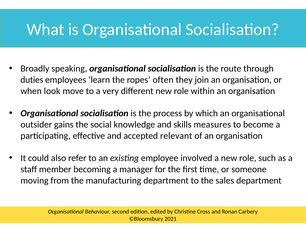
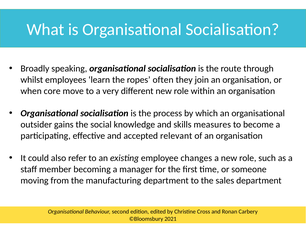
duties: duties -> whilst (32, 80)
look: look -> core (52, 91)
involved: involved -> changes (196, 158)
